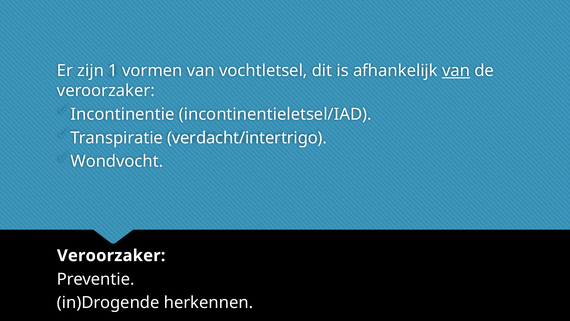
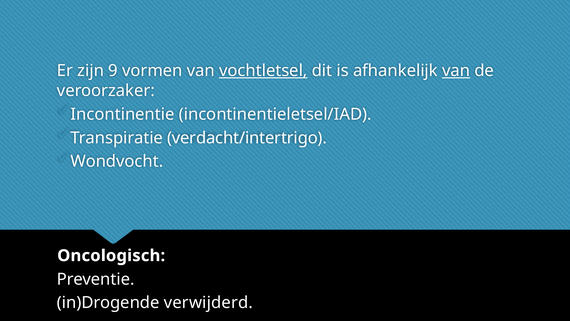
1: 1 -> 9 (113, 71)
vochtletsel underline: none -> present (263, 71)
Veroorzaker: Veroorzaker -> Oncologisch (111, 255)
herkennen: herkennen -> verwijderd (208, 302)
